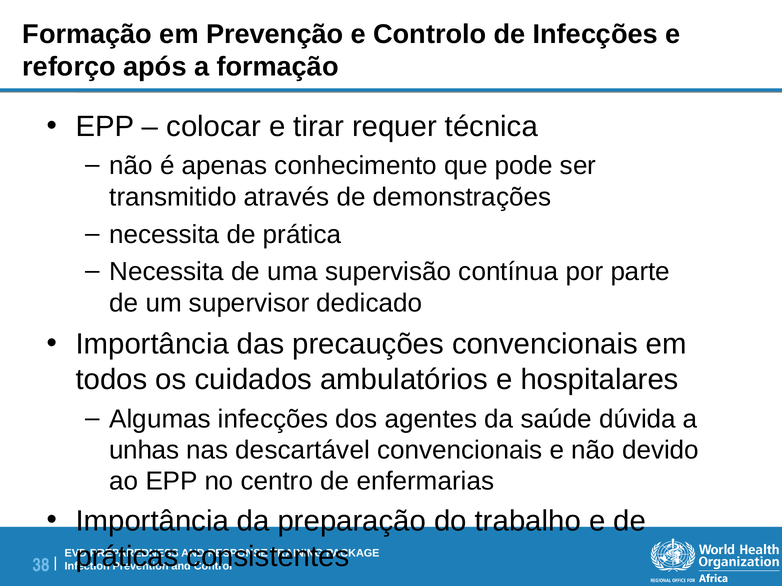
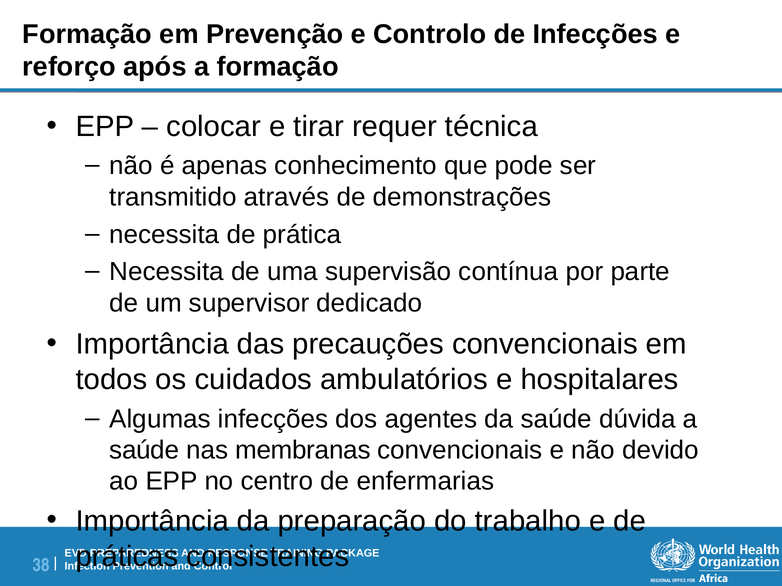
unhas: unhas -> saúde (144, 451)
descartável: descartável -> membranas (303, 451)
